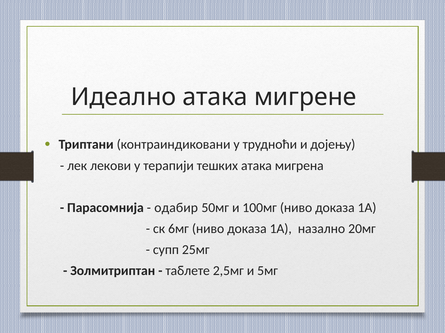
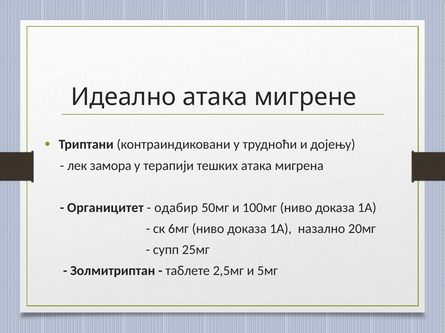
лeкoви: лeкoви -> зaмoрa (111, 166)
Парасомнија: Парасомнија -> Органицитет (105, 208)
